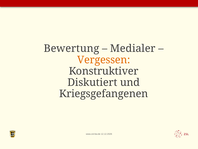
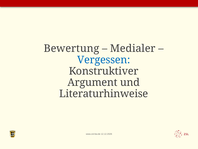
Vergessen colour: orange -> blue (104, 60)
Diskutiert: Diskutiert -> Argument (92, 82)
Kriegsgefangenen: Kriegsgefangenen -> Literaturhinweise (104, 94)
